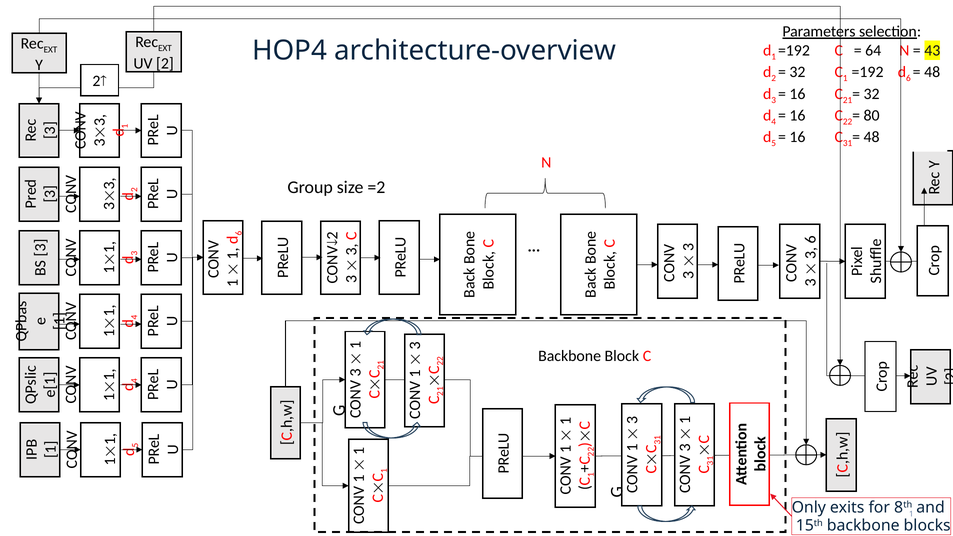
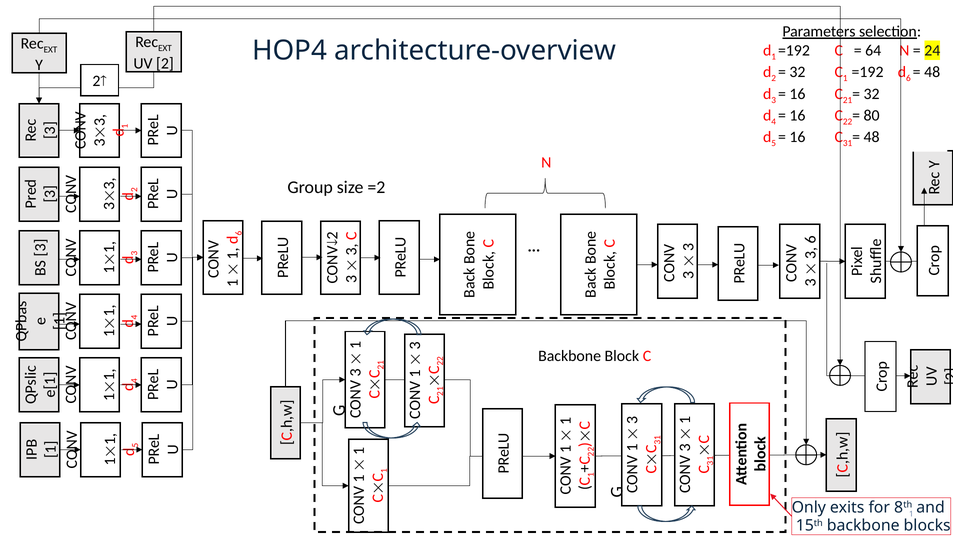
43: 43 -> 24 (932, 51)
